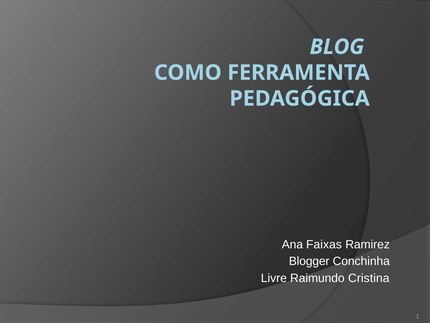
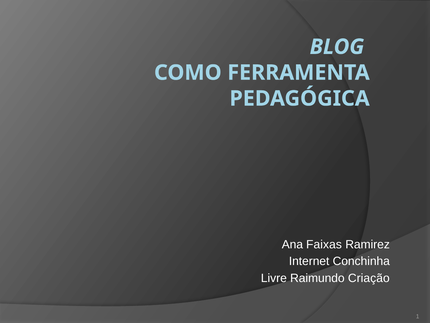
Blogger: Blogger -> Internet (309, 261)
Cristina: Cristina -> Criação (369, 278)
